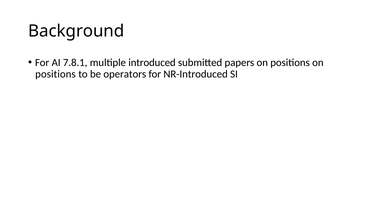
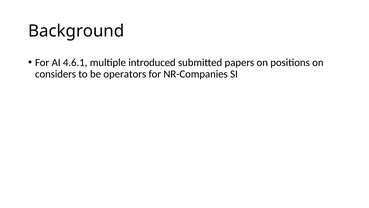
7.8.1: 7.8.1 -> 4.6.1 (75, 62)
positions: positions -> considers (56, 74)
NR-Introduced: NR-Introduced -> NR-Companies (196, 74)
